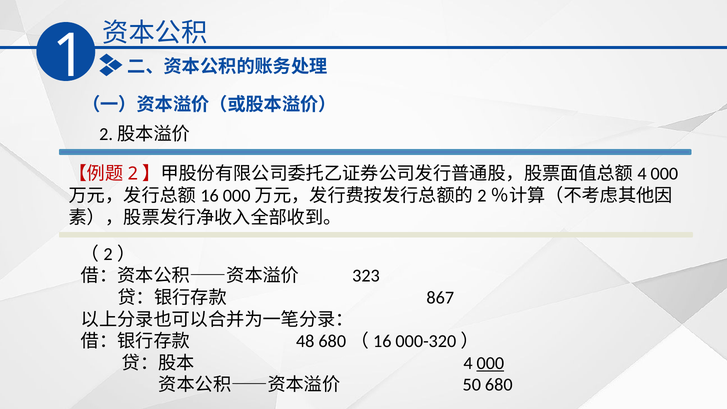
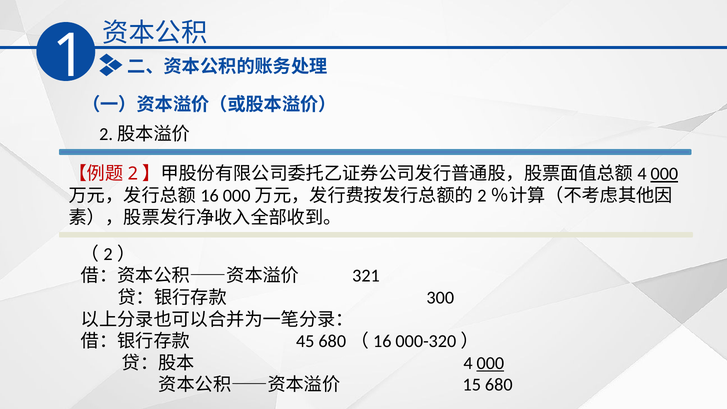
000 underline: none -> present (664, 174)
323: 323 -> 321 (366, 276)
867: 867 -> 300 (440, 298)
48: 48 -> 45 (305, 341)
50: 50 -> 15 (472, 385)
